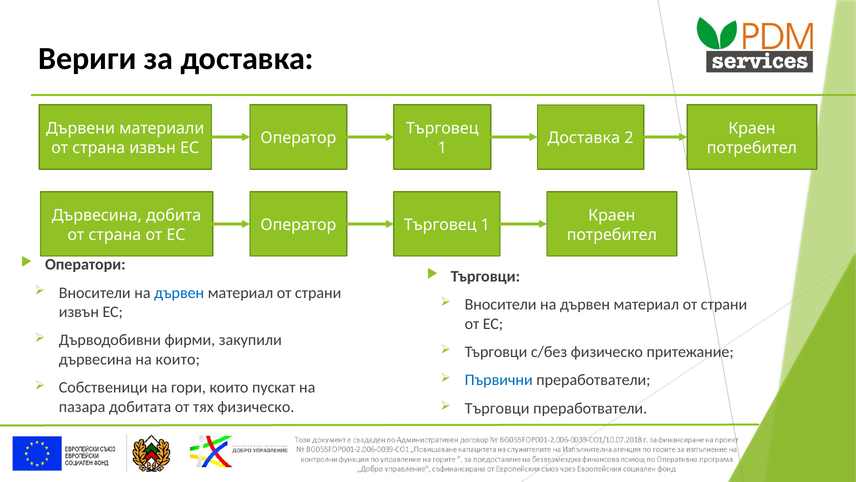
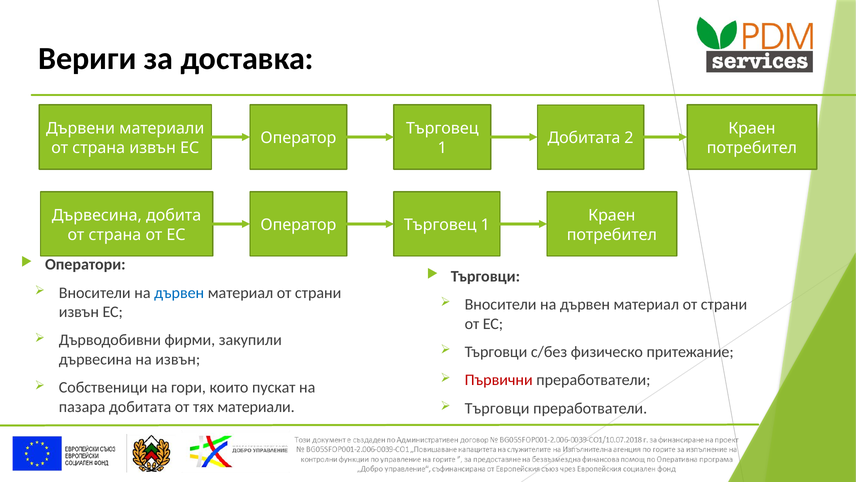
Доставка: Доставка -> Добитата (584, 138)
на които: които -> извън (178, 359)
Първични colour: blue -> red (499, 380)
тях физическо: физическо -> материали (256, 407)
